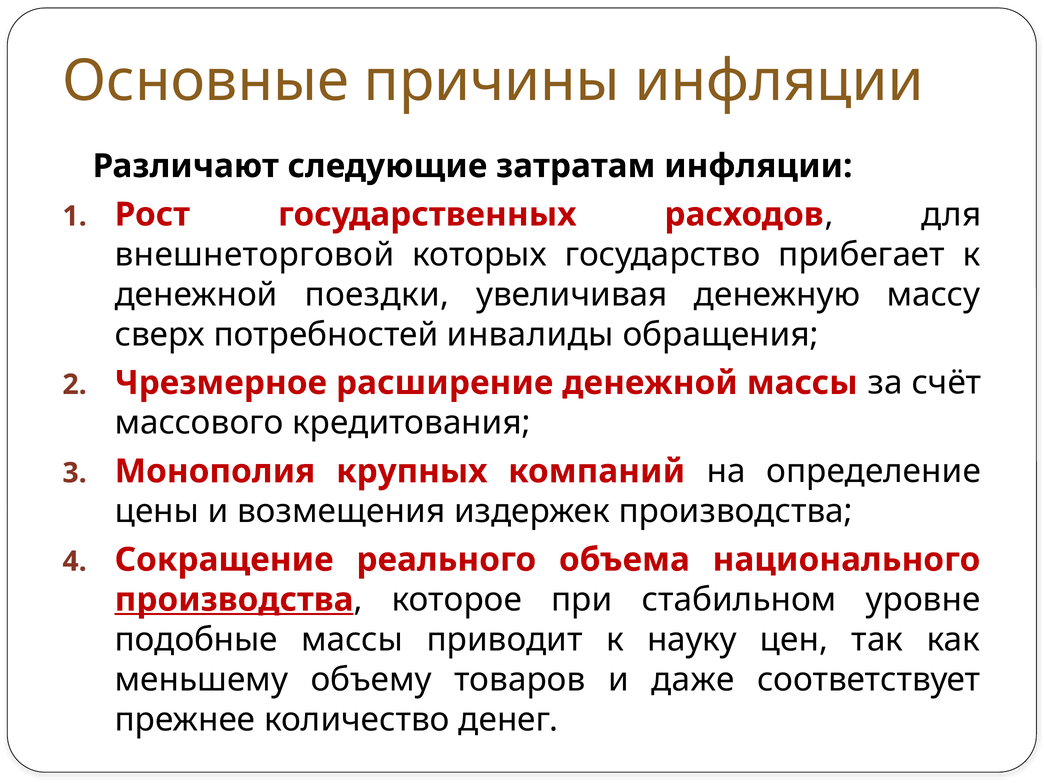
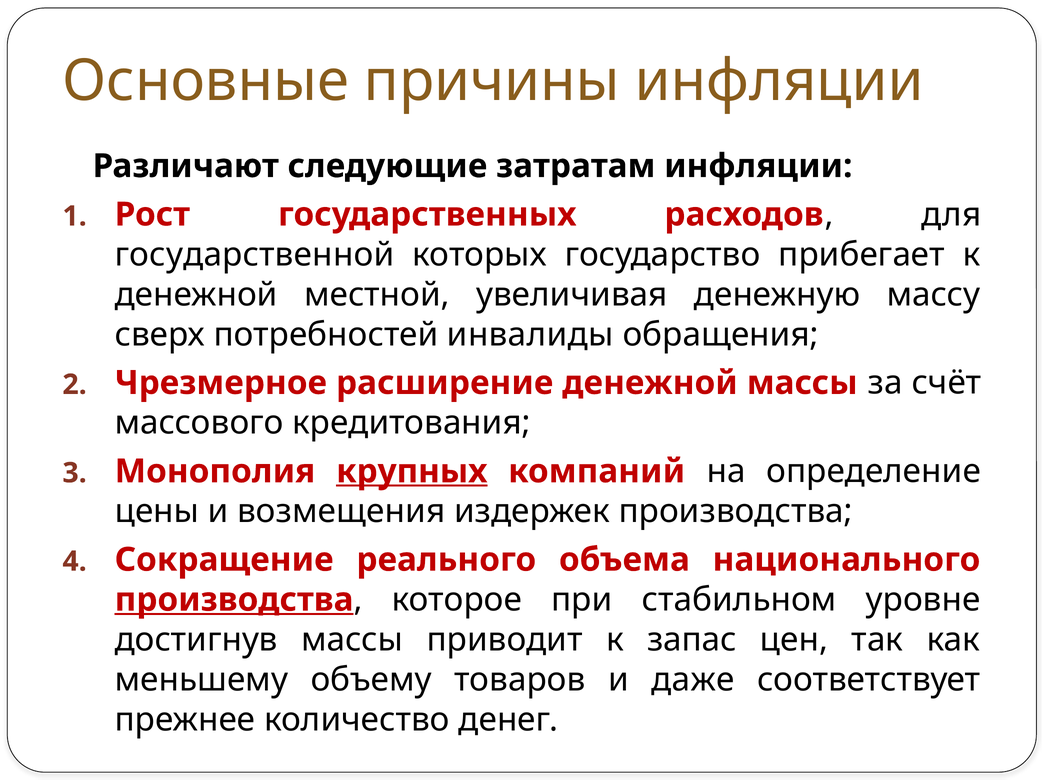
внешнеторговой: внешнеторговой -> государственной (255, 255)
поездки: поездки -> местной (377, 295)
крупных underline: none -> present (412, 471)
подобные: подобные -> достигнув (196, 640)
науку: науку -> запас (692, 640)
